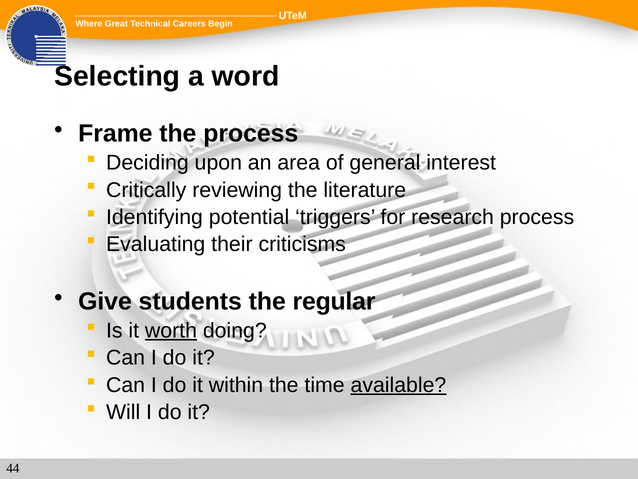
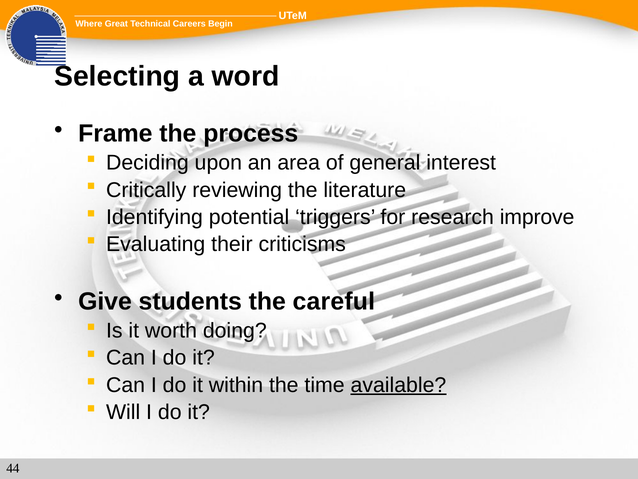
research process: process -> improve (537, 217)
regular: regular -> careful (334, 301)
worth underline: present -> none (171, 330)
